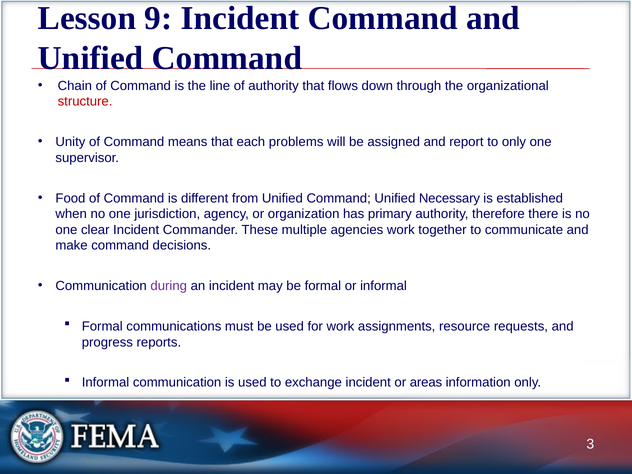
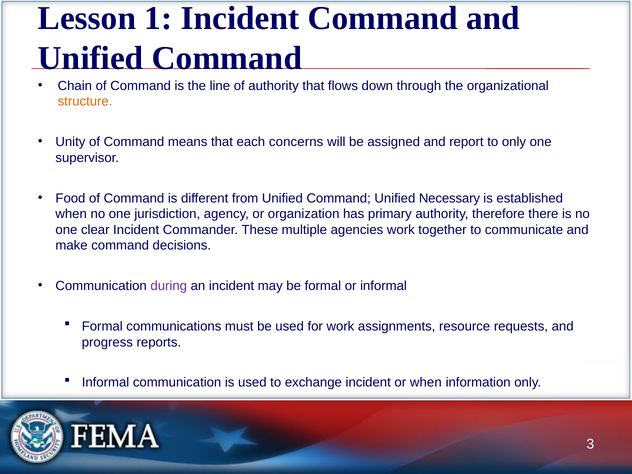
9: 9 -> 1 (158, 18)
structure colour: red -> orange (85, 102)
problems: problems -> concerns (296, 142)
or areas: areas -> when (426, 383)
